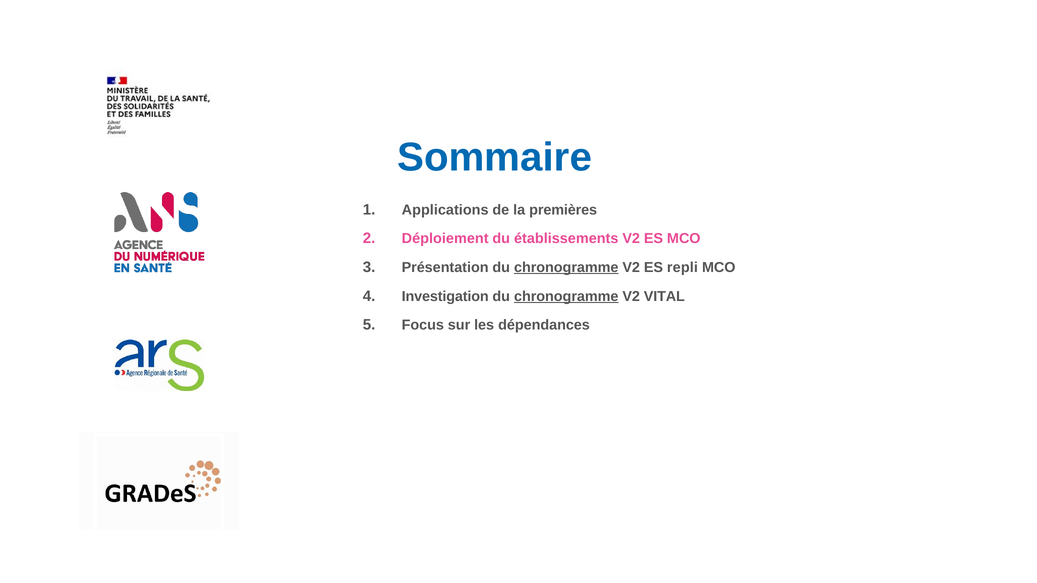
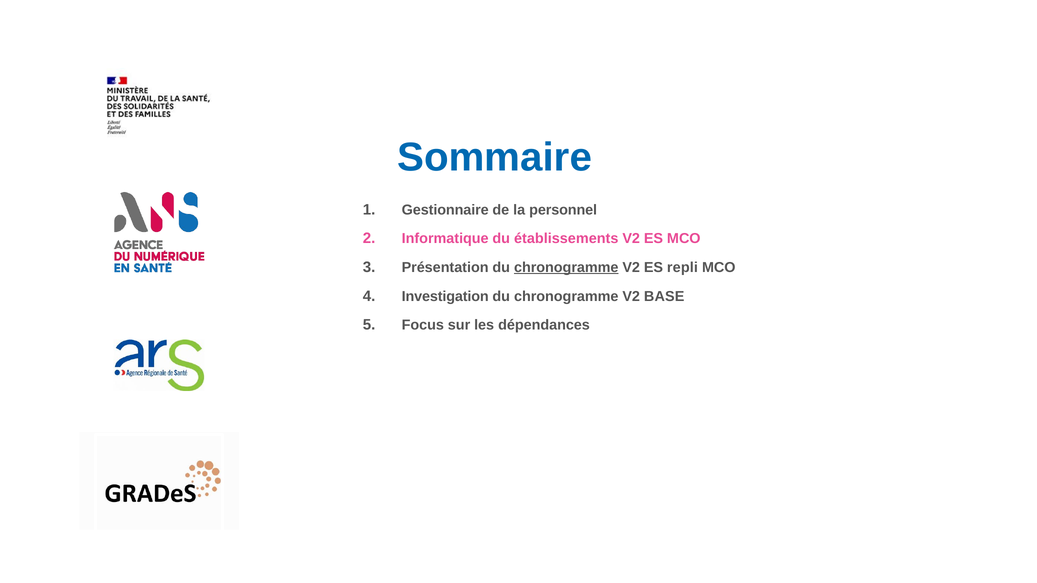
Applications: Applications -> Gestionnaire (445, 210)
premières: premières -> personnel (563, 210)
Déploiement: Déploiement -> Informatique (445, 239)
chronogramme underline: present -> none (566, 296)
VITAL: VITAL -> BASE (664, 296)
